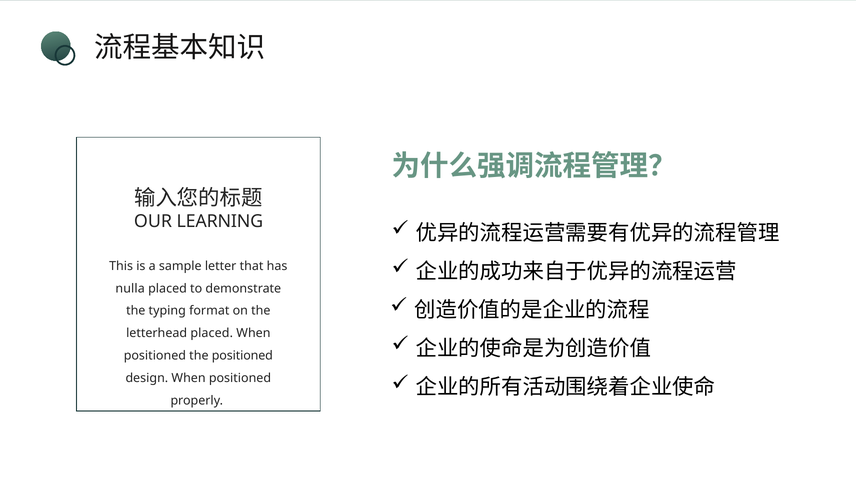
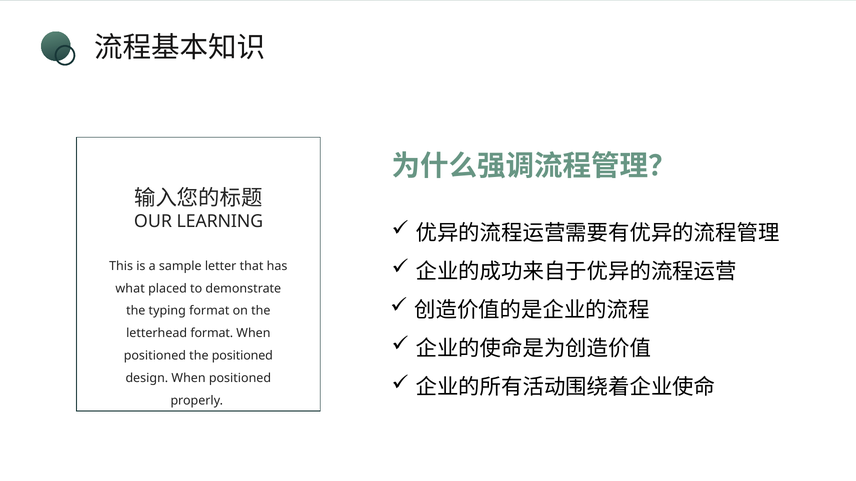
nulla: nulla -> what (130, 289)
letterhead placed: placed -> format (212, 334)
